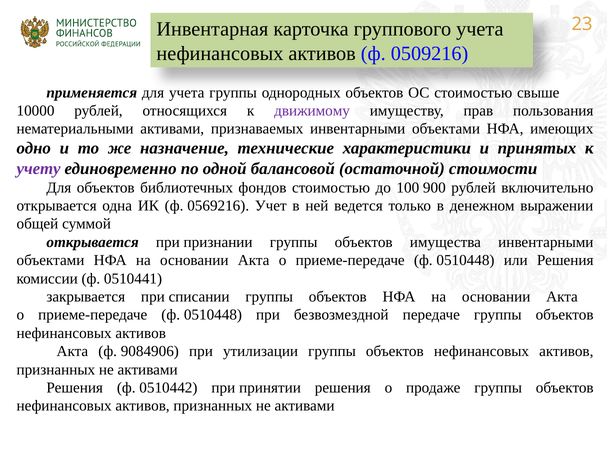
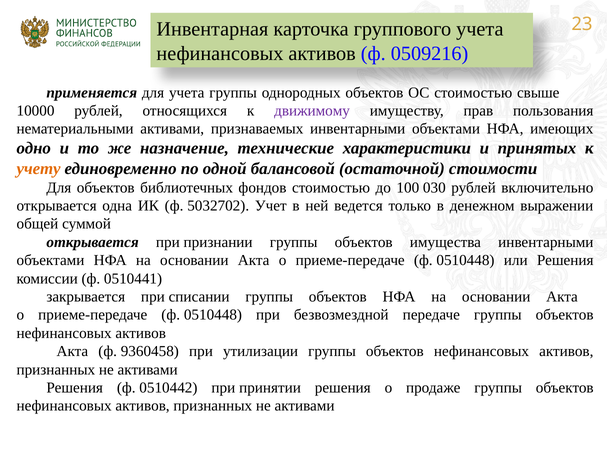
учету colour: purple -> orange (39, 169)
900: 900 -> 030 (434, 188)
0569216: 0569216 -> 5032702 (218, 206)
9084906: 9084906 -> 9360458 (150, 352)
